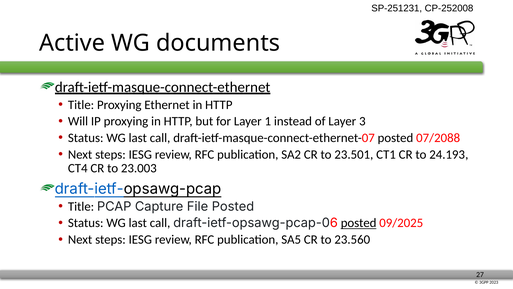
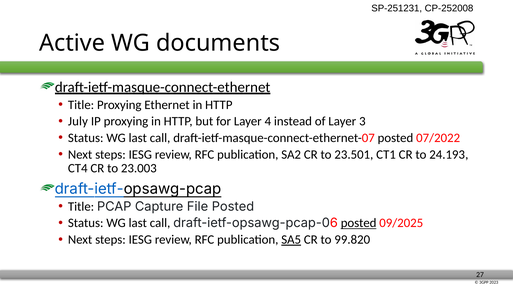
Will: Will -> July (78, 121)
1: 1 -> 4 (268, 121)
07/2088: 07/2088 -> 07/2022 (438, 138)
SA5 underline: none -> present (291, 239)
23.560: 23.560 -> 99.820 (352, 239)
